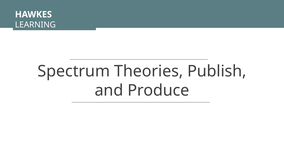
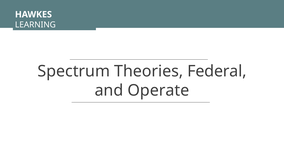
Publish: Publish -> Federal (217, 71)
Produce: Produce -> Operate (158, 90)
